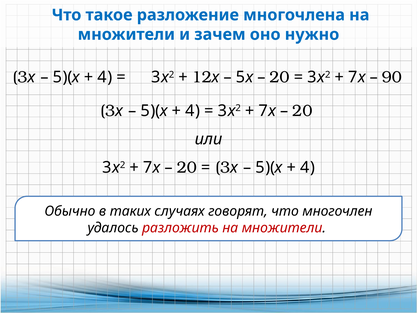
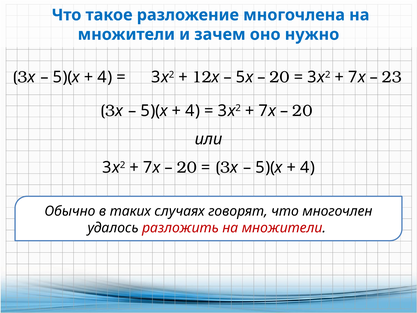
90: 90 -> 23 (392, 77)
